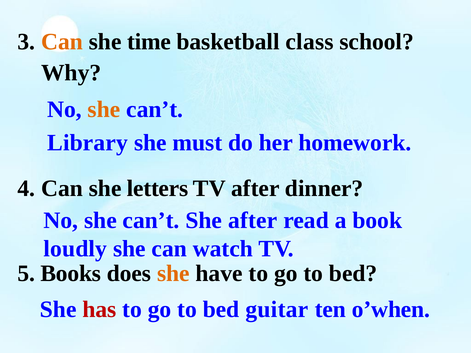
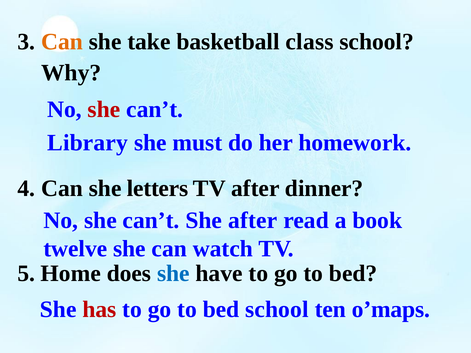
time: time -> take (149, 42)
she colour: orange -> red (104, 109)
loudly: loudly -> twelve (75, 249)
Books: Books -> Home (71, 273)
she colour: orange -> blue (173, 273)
bed guitar: guitar -> school (277, 310)
o’when: o’when -> o’maps (391, 310)
